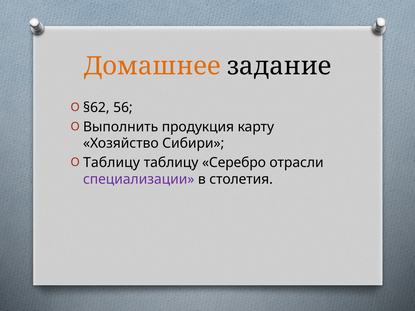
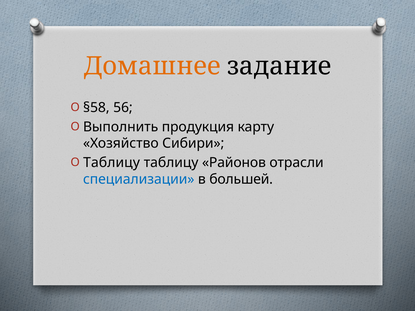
§62: §62 -> §58 (96, 108)
Серебро: Серебро -> Районов (234, 163)
специализации colour: purple -> blue (139, 179)
столетия: столетия -> большей (241, 179)
